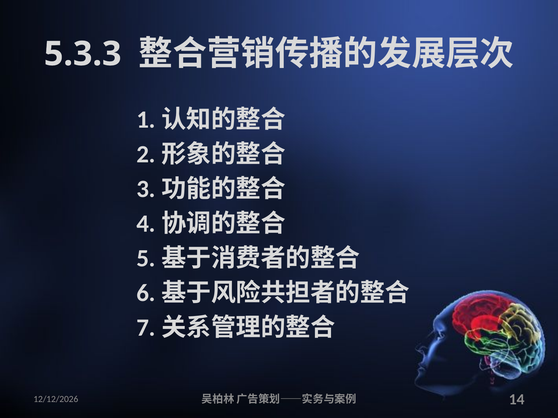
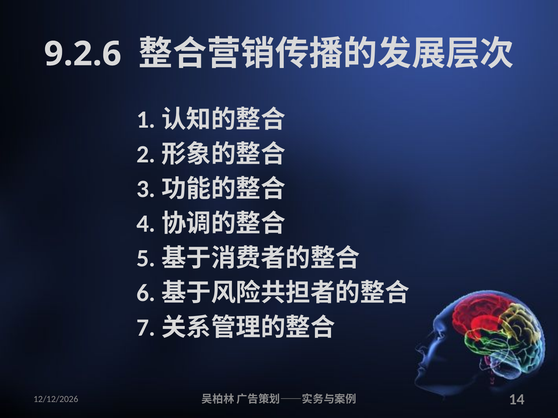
5.3.3: 5.3.3 -> 9.2.6 (83, 54)
